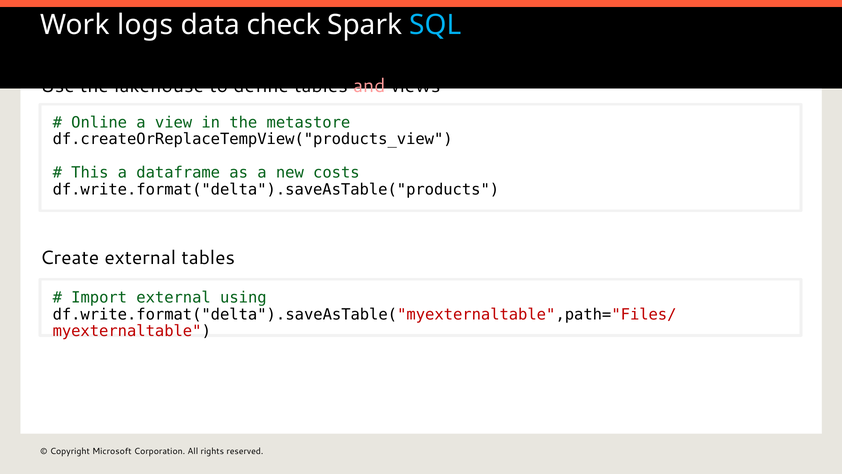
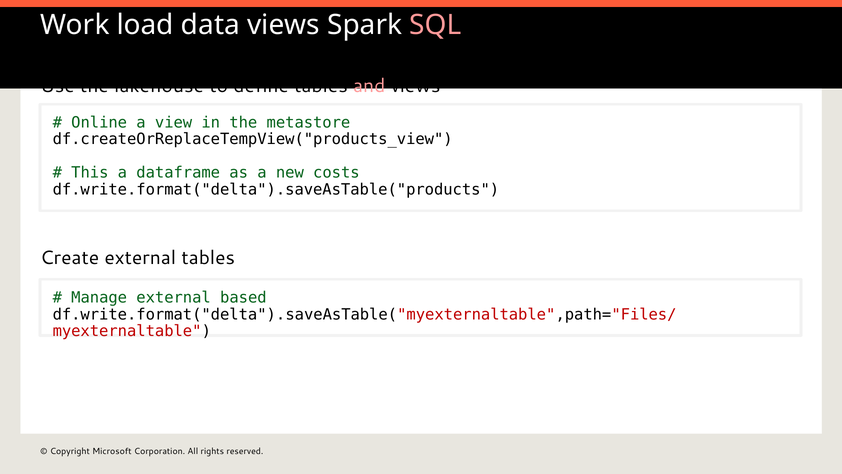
logs: logs -> load (145, 25)
data check: check -> views (284, 25)
SQL colour: light blue -> pink (435, 25)
Import: Import -> Manage (99, 298)
using: using -> based (243, 298)
